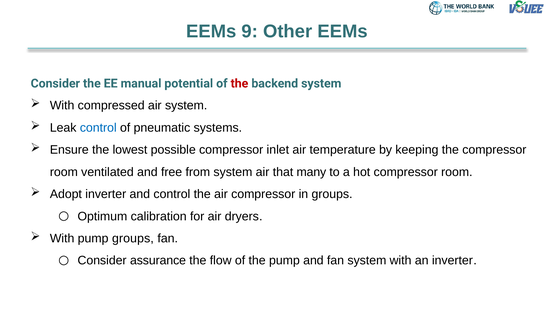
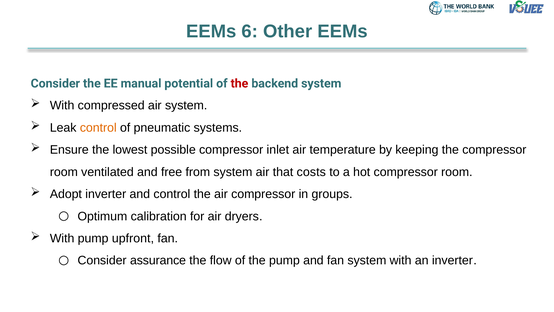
9: 9 -> 6 (250, 31)
control colour: blue -> orange (98, 128)
many: many -> costs (311, 172)
pump groups: groups -> upfront (133, 238)
